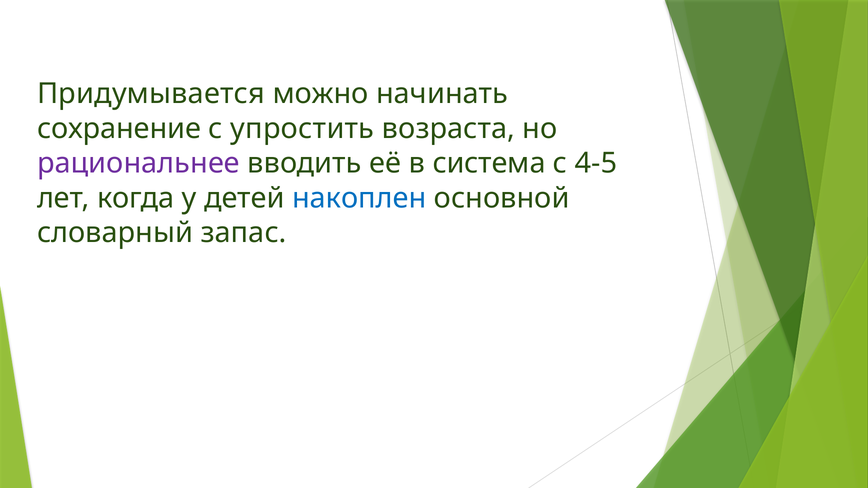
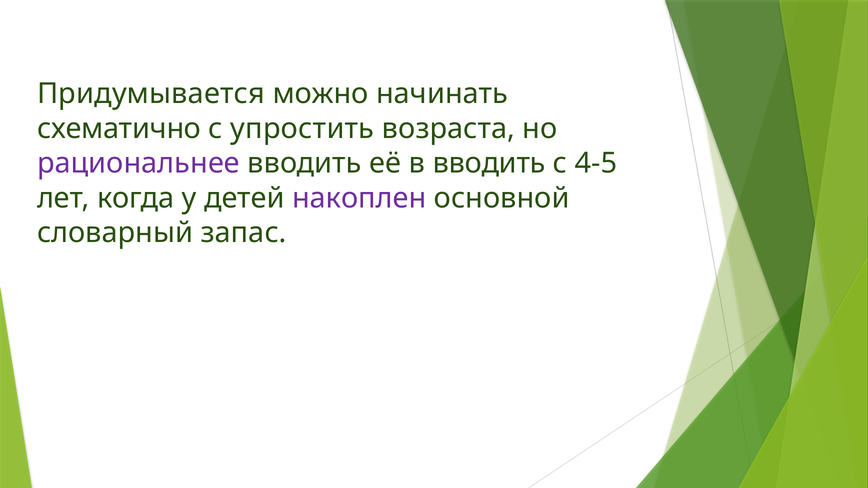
сохранение: сохранение -> схематично (119, 129)
в система: система -> вводить (489, 163)
накоплен colour: blue -> purple (359, 198)
